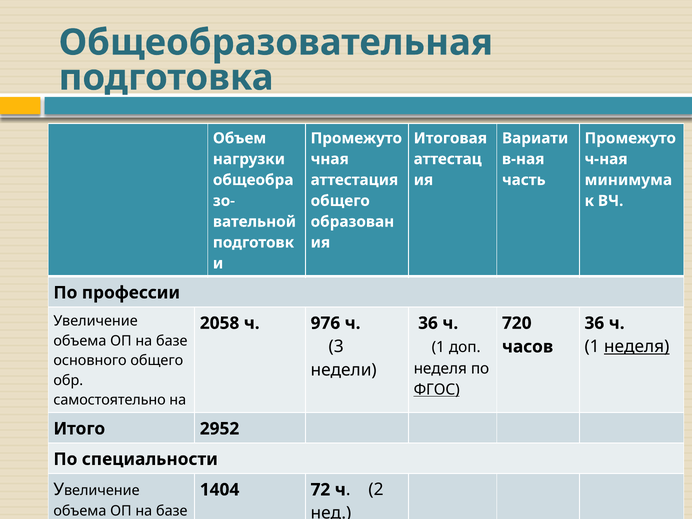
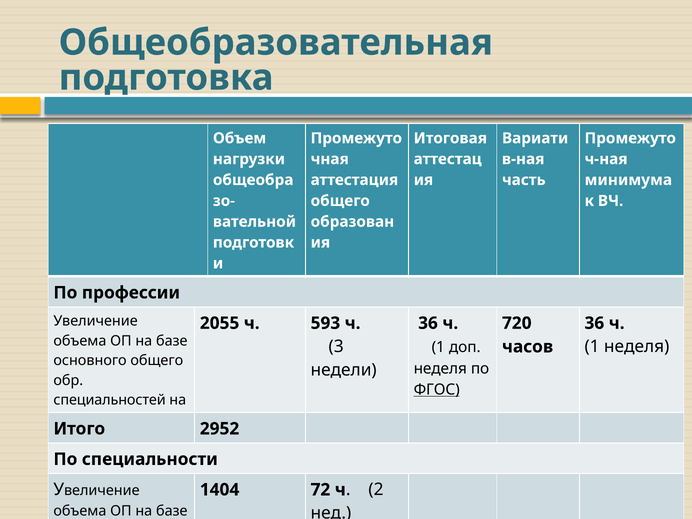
2058: 2058 -> 2055 (220, 323)
976: 976 -> 593 (325, 323)
неделя underline: present -> none (637, 347)
самостоятельно: самостоятельно -> специальностей (110, 400)
